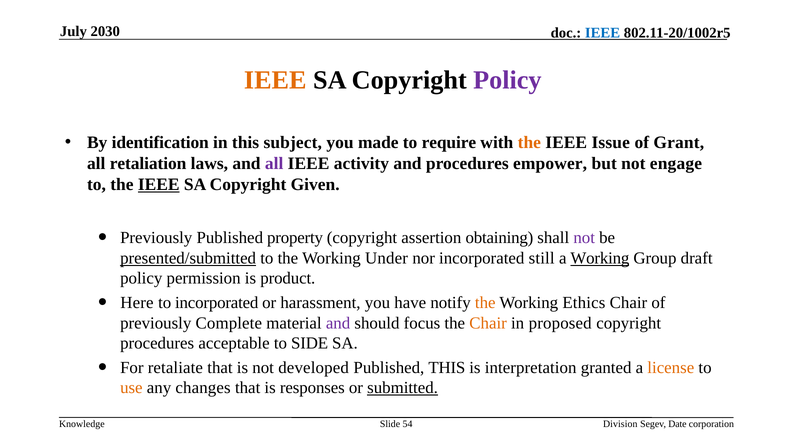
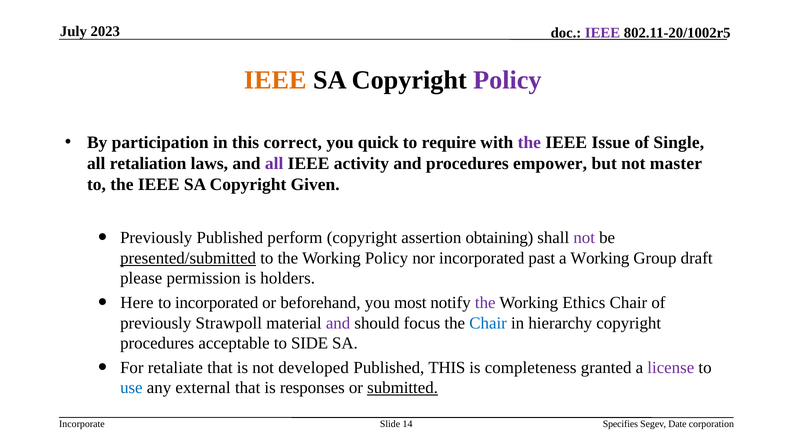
2030: 2030 -> 2023 (105, 31)
IEEE colour: blue -> purple (603, 33)
identification: identification -> participation (160, 142)
subject: subject -> correct (293, 142)
made: made -> quick (378, 142)
the colour: orange -> purple (529, 142)
Grant: Grant -> Single (679, 142)
engage: engage -> master (676, 163)
IEEE underline: present -> none (159, 184)
property: property -> perform (295, 238)
Working Under: Under -> Policy (387, 258)
still: still -> past (542, 258)
Working underline: present -> none (600, 258)
policy: policy -> please (141, 278)
product: product -> holders (288, 278)
harassment: harassment -> beforehand (320, 303)
have: have -> most (410, 303)
the colour: orange -> purple (485, 303)
Complete: Complete -> Strawpoll (229, 323)
Chair colour: orange -> blue (488, 323)
proposed: proposed -> hierarchy (560, 323)
interpretation: interpretation -> completeness (531, 368)
license colour: orange -> purple (671, 368)
use colour: orange -> blue (131, 388)
changes: changes -> external (203, 388)
Knowledge: Knowledge -> Incorporate (82, 424)
54: 54 -> 14 (408, 424)
Division: Division -> Specifies (620, 424)
